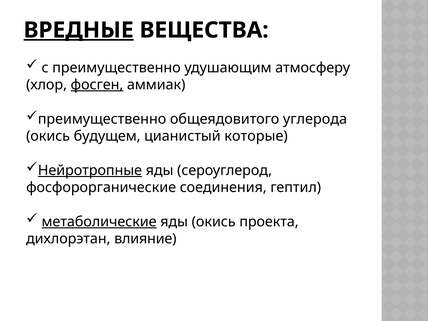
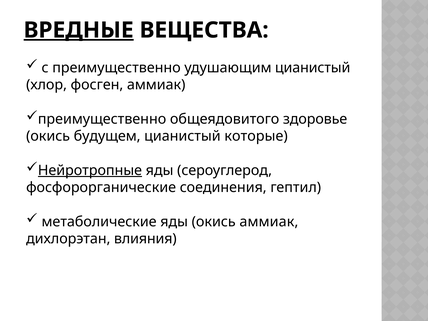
удушающим атмосферу: атмосферу -> цианистый (313, 68)
фосген underline: present -> none (97, 85)
углерода: углерода -> здоровье (315, 119)
метаболические underline: present -> none (99, 222)
окись проекта: проекта -> аммиак (269, 222)
влияние: влияние -> влияния (145, 239)
